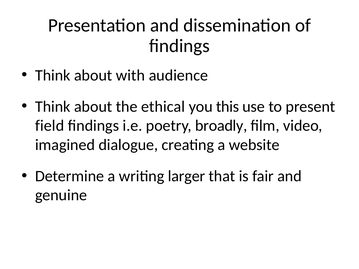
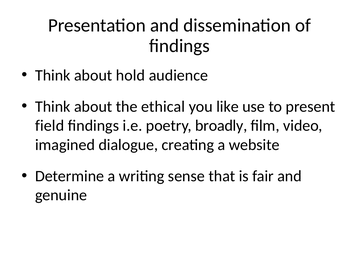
with: with -> hold (130, 75)
this: this -> like (228, 107)
larger: larger -> sense (186, 176)
